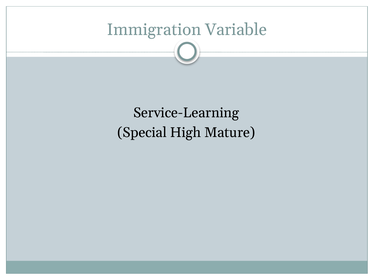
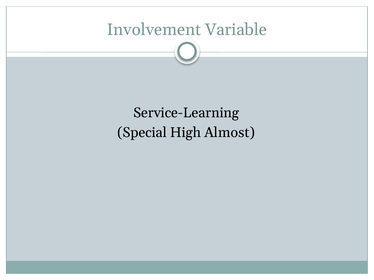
Immigration: Immigration -> Involvement (154, 30)
Mature: Mature -> Almost (230, 133)
